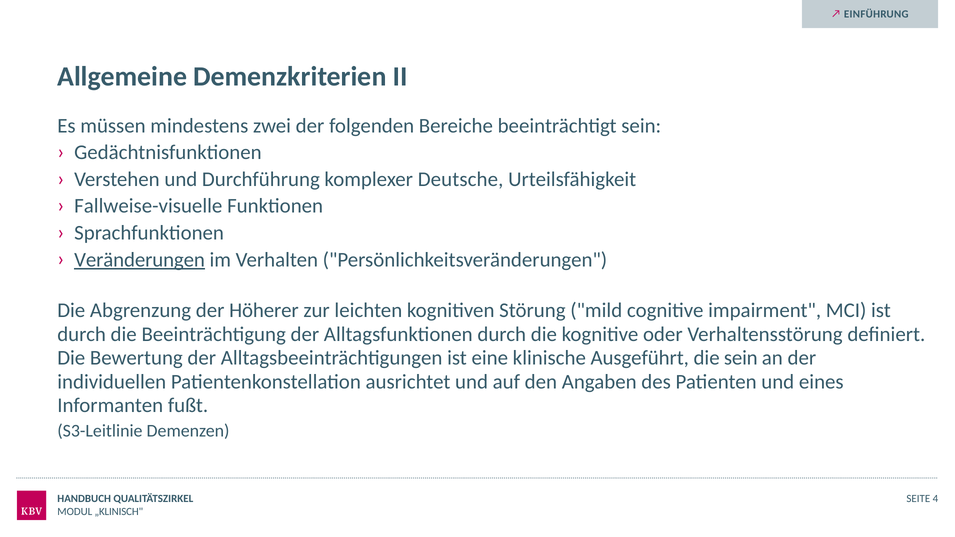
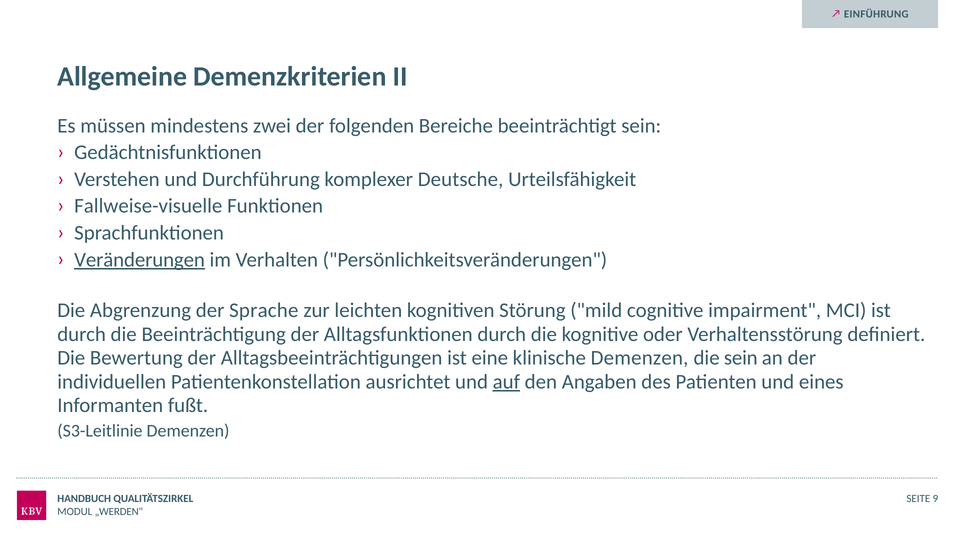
Höherer: Höherer -> Sprache (264, 310)
klinische Ausgeführt: Ausgeführt -> Demenzen (640, 358)
auf underline: none -> present (506, 382)
4: 4 -> 9 (935, 499)
„KLINISCH: „KLINISCH -> „WERDEN (119, 512)
